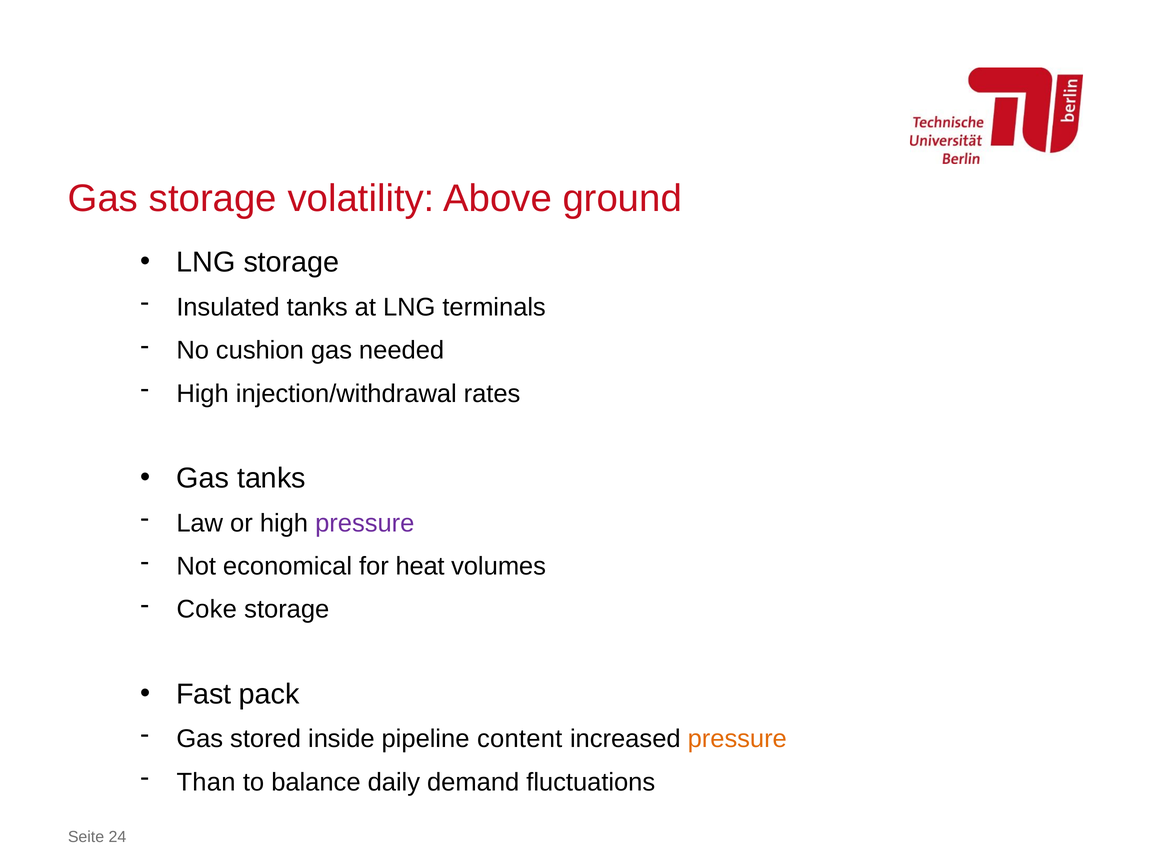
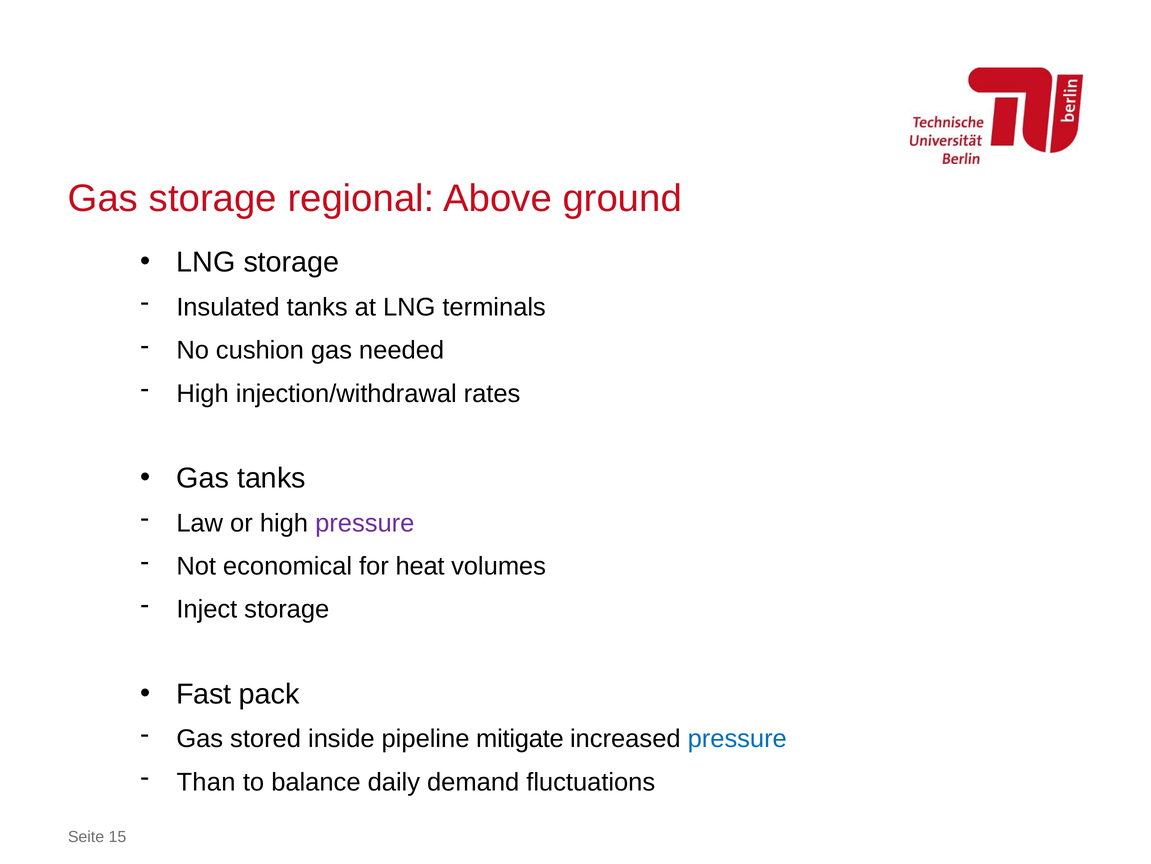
volatility: volatility -> regional (361, 198)
Coke: Coke -> Inject (207, 609)
content: content -> mitigate (520, 738)
pressure colour: orange -> blue (737, 738)
24: 24 -> 15 (117, 836)
